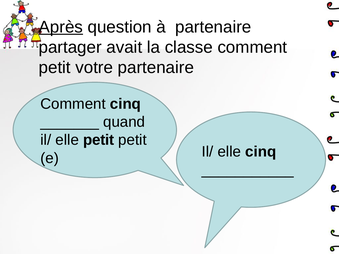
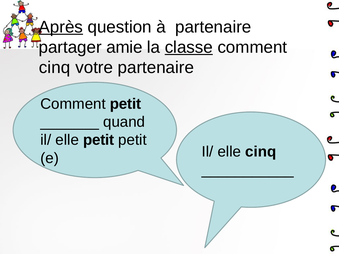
avait: avait -> amie (124, 47)
classe underline: none -> present (189, 47)
petit: petit -> cinq (55, 68)
Comment cinq: cinq -> petit (126, 104)
